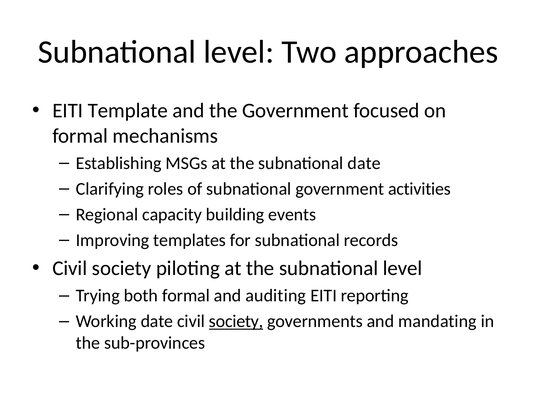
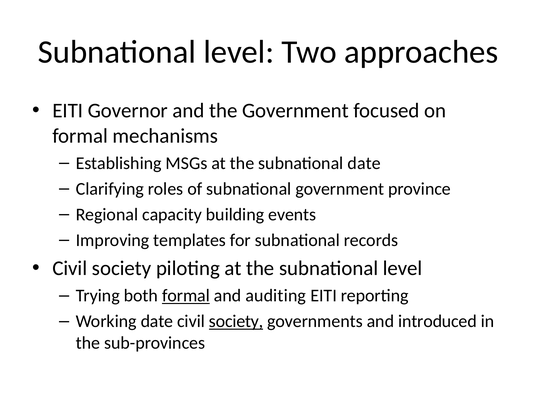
Template: Template -> Governor (128, 111)
activities: activities -> province (419, 189)
formal underline: none -> present (186, 296)
mandating: mandating -> introduced (437, 321)
